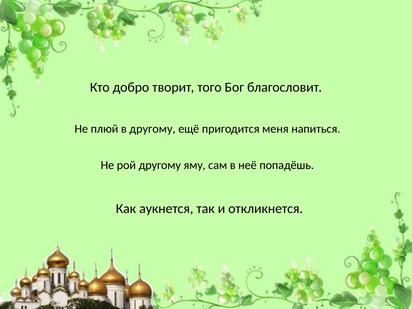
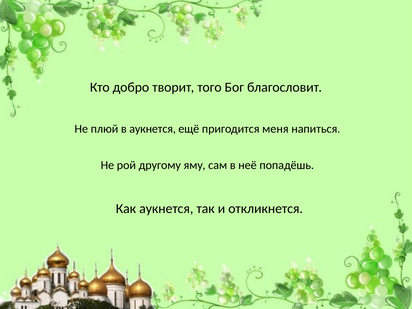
в другому: другому -> аукнется (153, 129)
